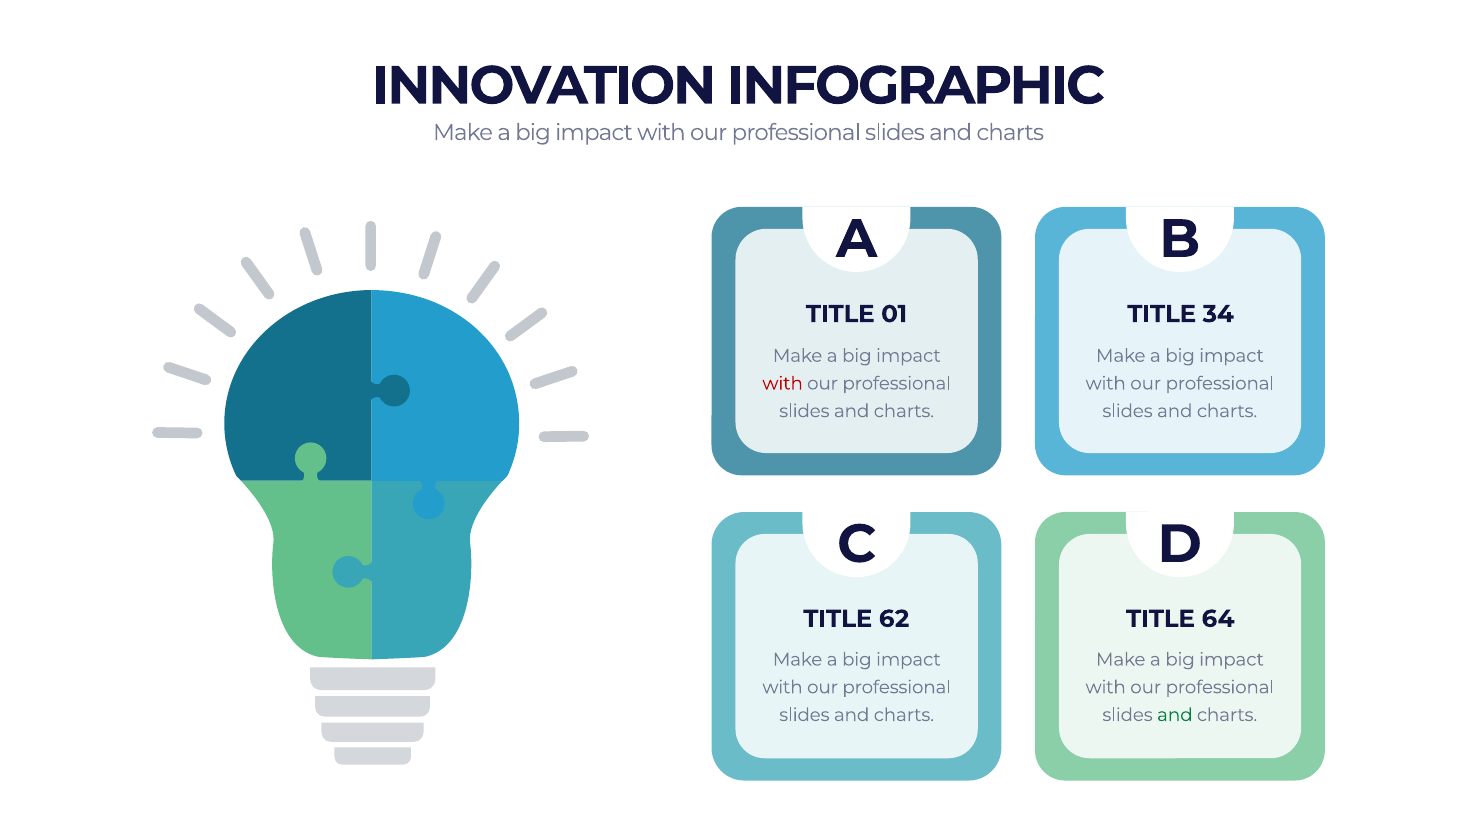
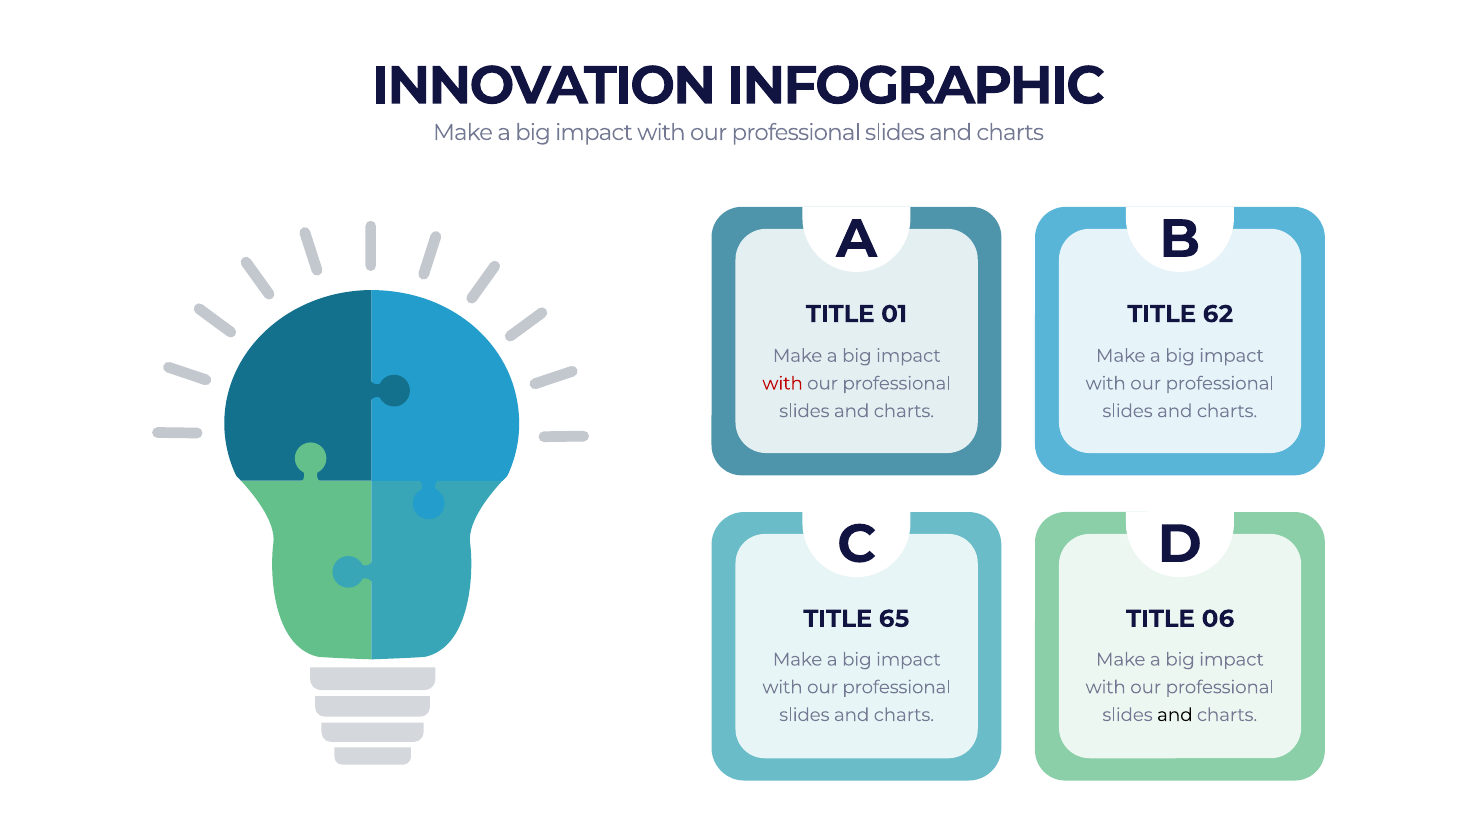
34: 34 -> 62 (1218, 314)
62: 62 -> 65 (894, 619)
64: 64 -> 06 (1218, 619)
and colour: green -> black (1175, 715)
